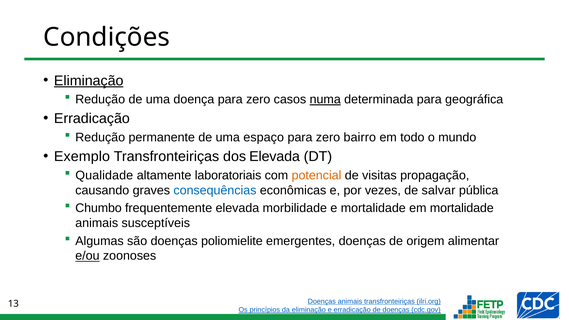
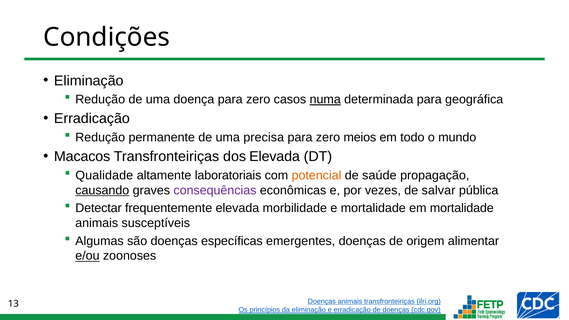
Eliminação underline: present -> none (89, 81)
espaço: espaço -> precisa (264, 137)
bairro: bairro -> meios (360, 137)
Exemplo: Exemplo -> Macacos (82, 156)
visitas: visitas -> saúde (379, 175)
causando underline: none -> present (102, 190)
consequências colour: blue -> purple (215, 190)
Chumbo: Chumbo -> Detectar (99, 208)
poliomielite: poliomielite -> específicas (232, 241)
